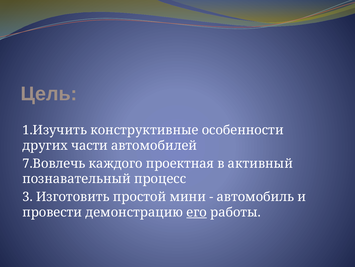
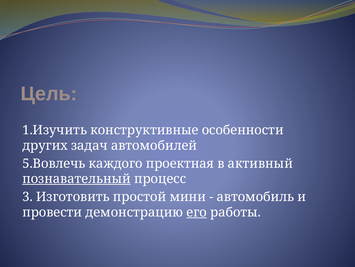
части: части -> задач (89, 145)
7.Вовлечь: 7.Вовлечь -> 5.Вовлечь (54, 163)
познавательный underline: none -> present (77, 178)
